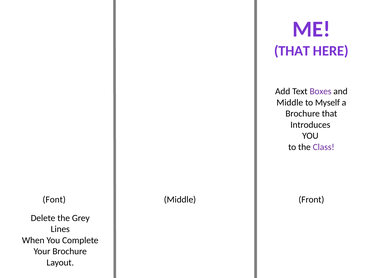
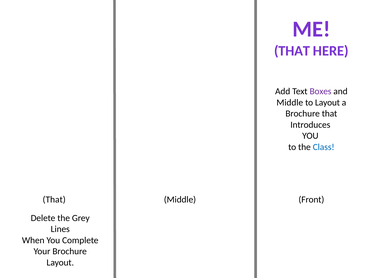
to Myself: Myself -> Layout (327, 102)
Class colour: purple -> blue (324, 147)
Font: Font -> That (54, 199)
